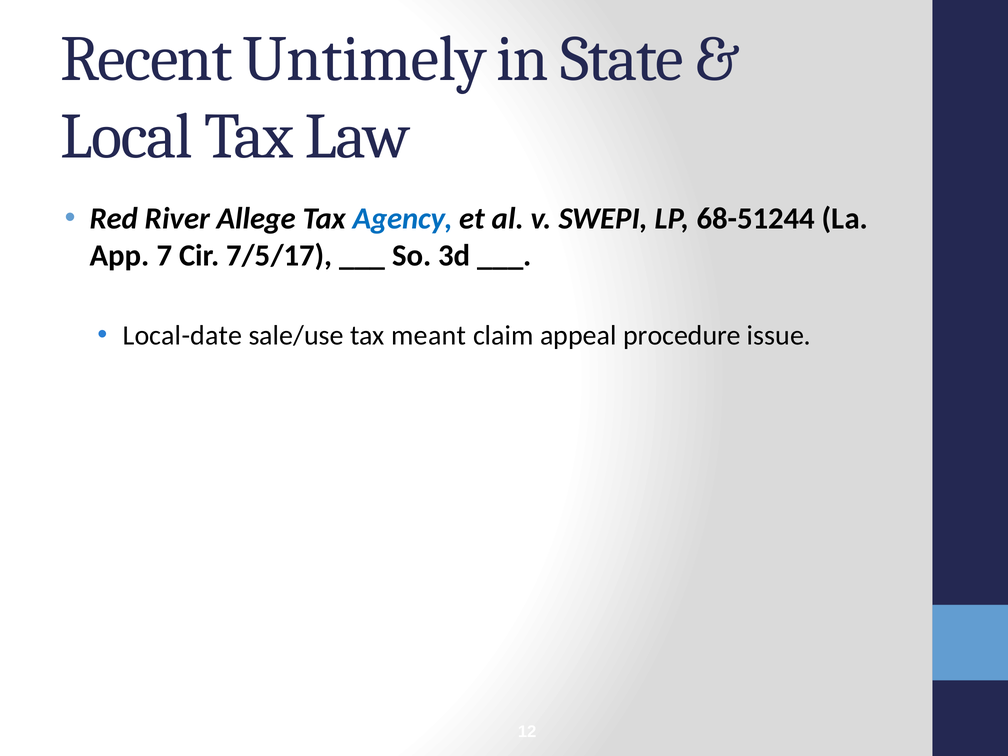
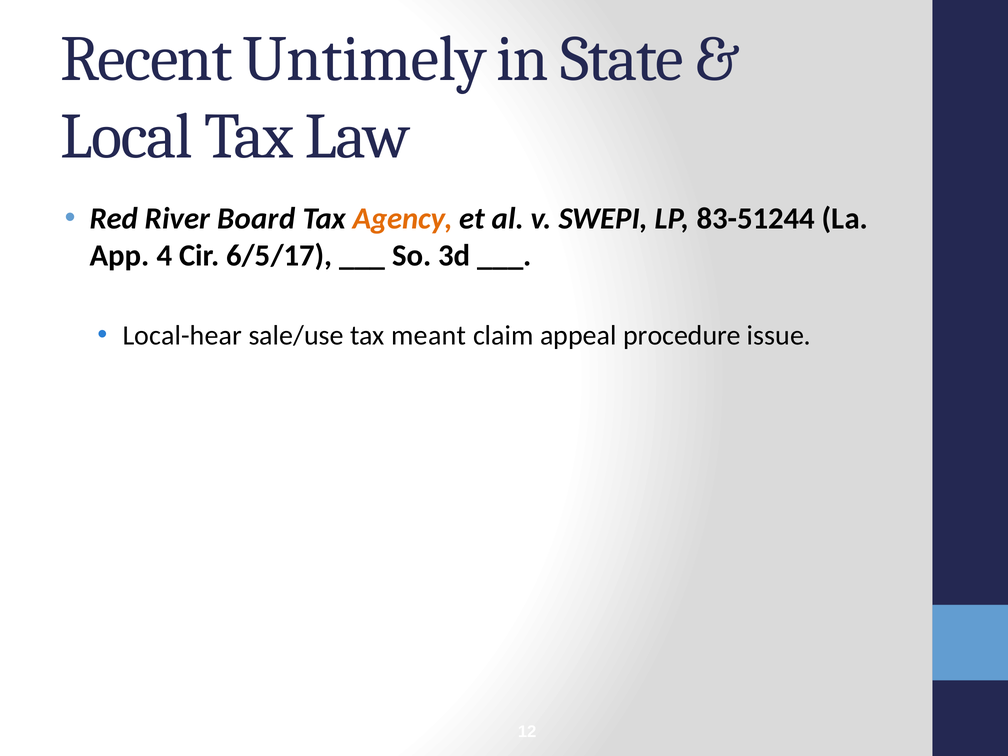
Allege: Allege -> Board (256, 219)
Agency colour: blue -> orange (403, 219)
68-51244: 68-51244 -> 83-51244 (756, 219)
7: 7 -> 4 (164, 256)
7/5/17: 7/5/17 -> 6/5/17 (279, 256)
Local-date: Local-date -> Local-hear (182, 336)
